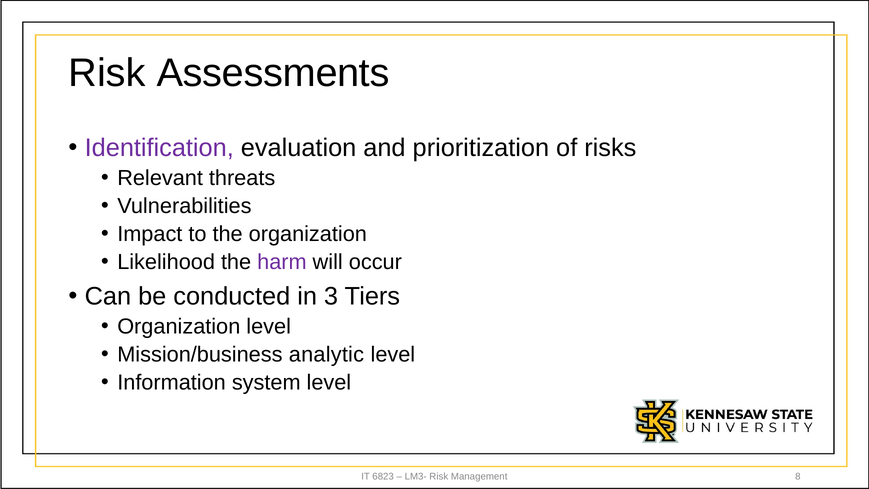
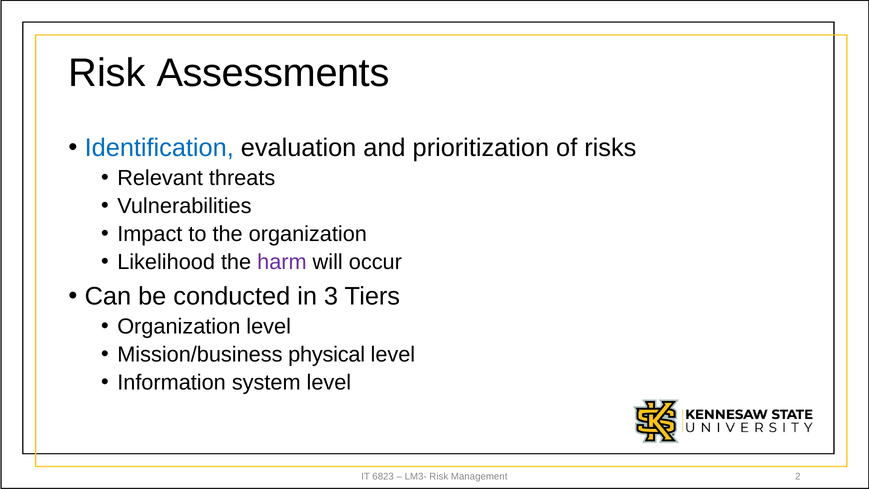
Identification colour: purple -> blue (159, 148)
analytic: analytic -> physical (327, 354)
8: 8 -> 2 (798, 477)
